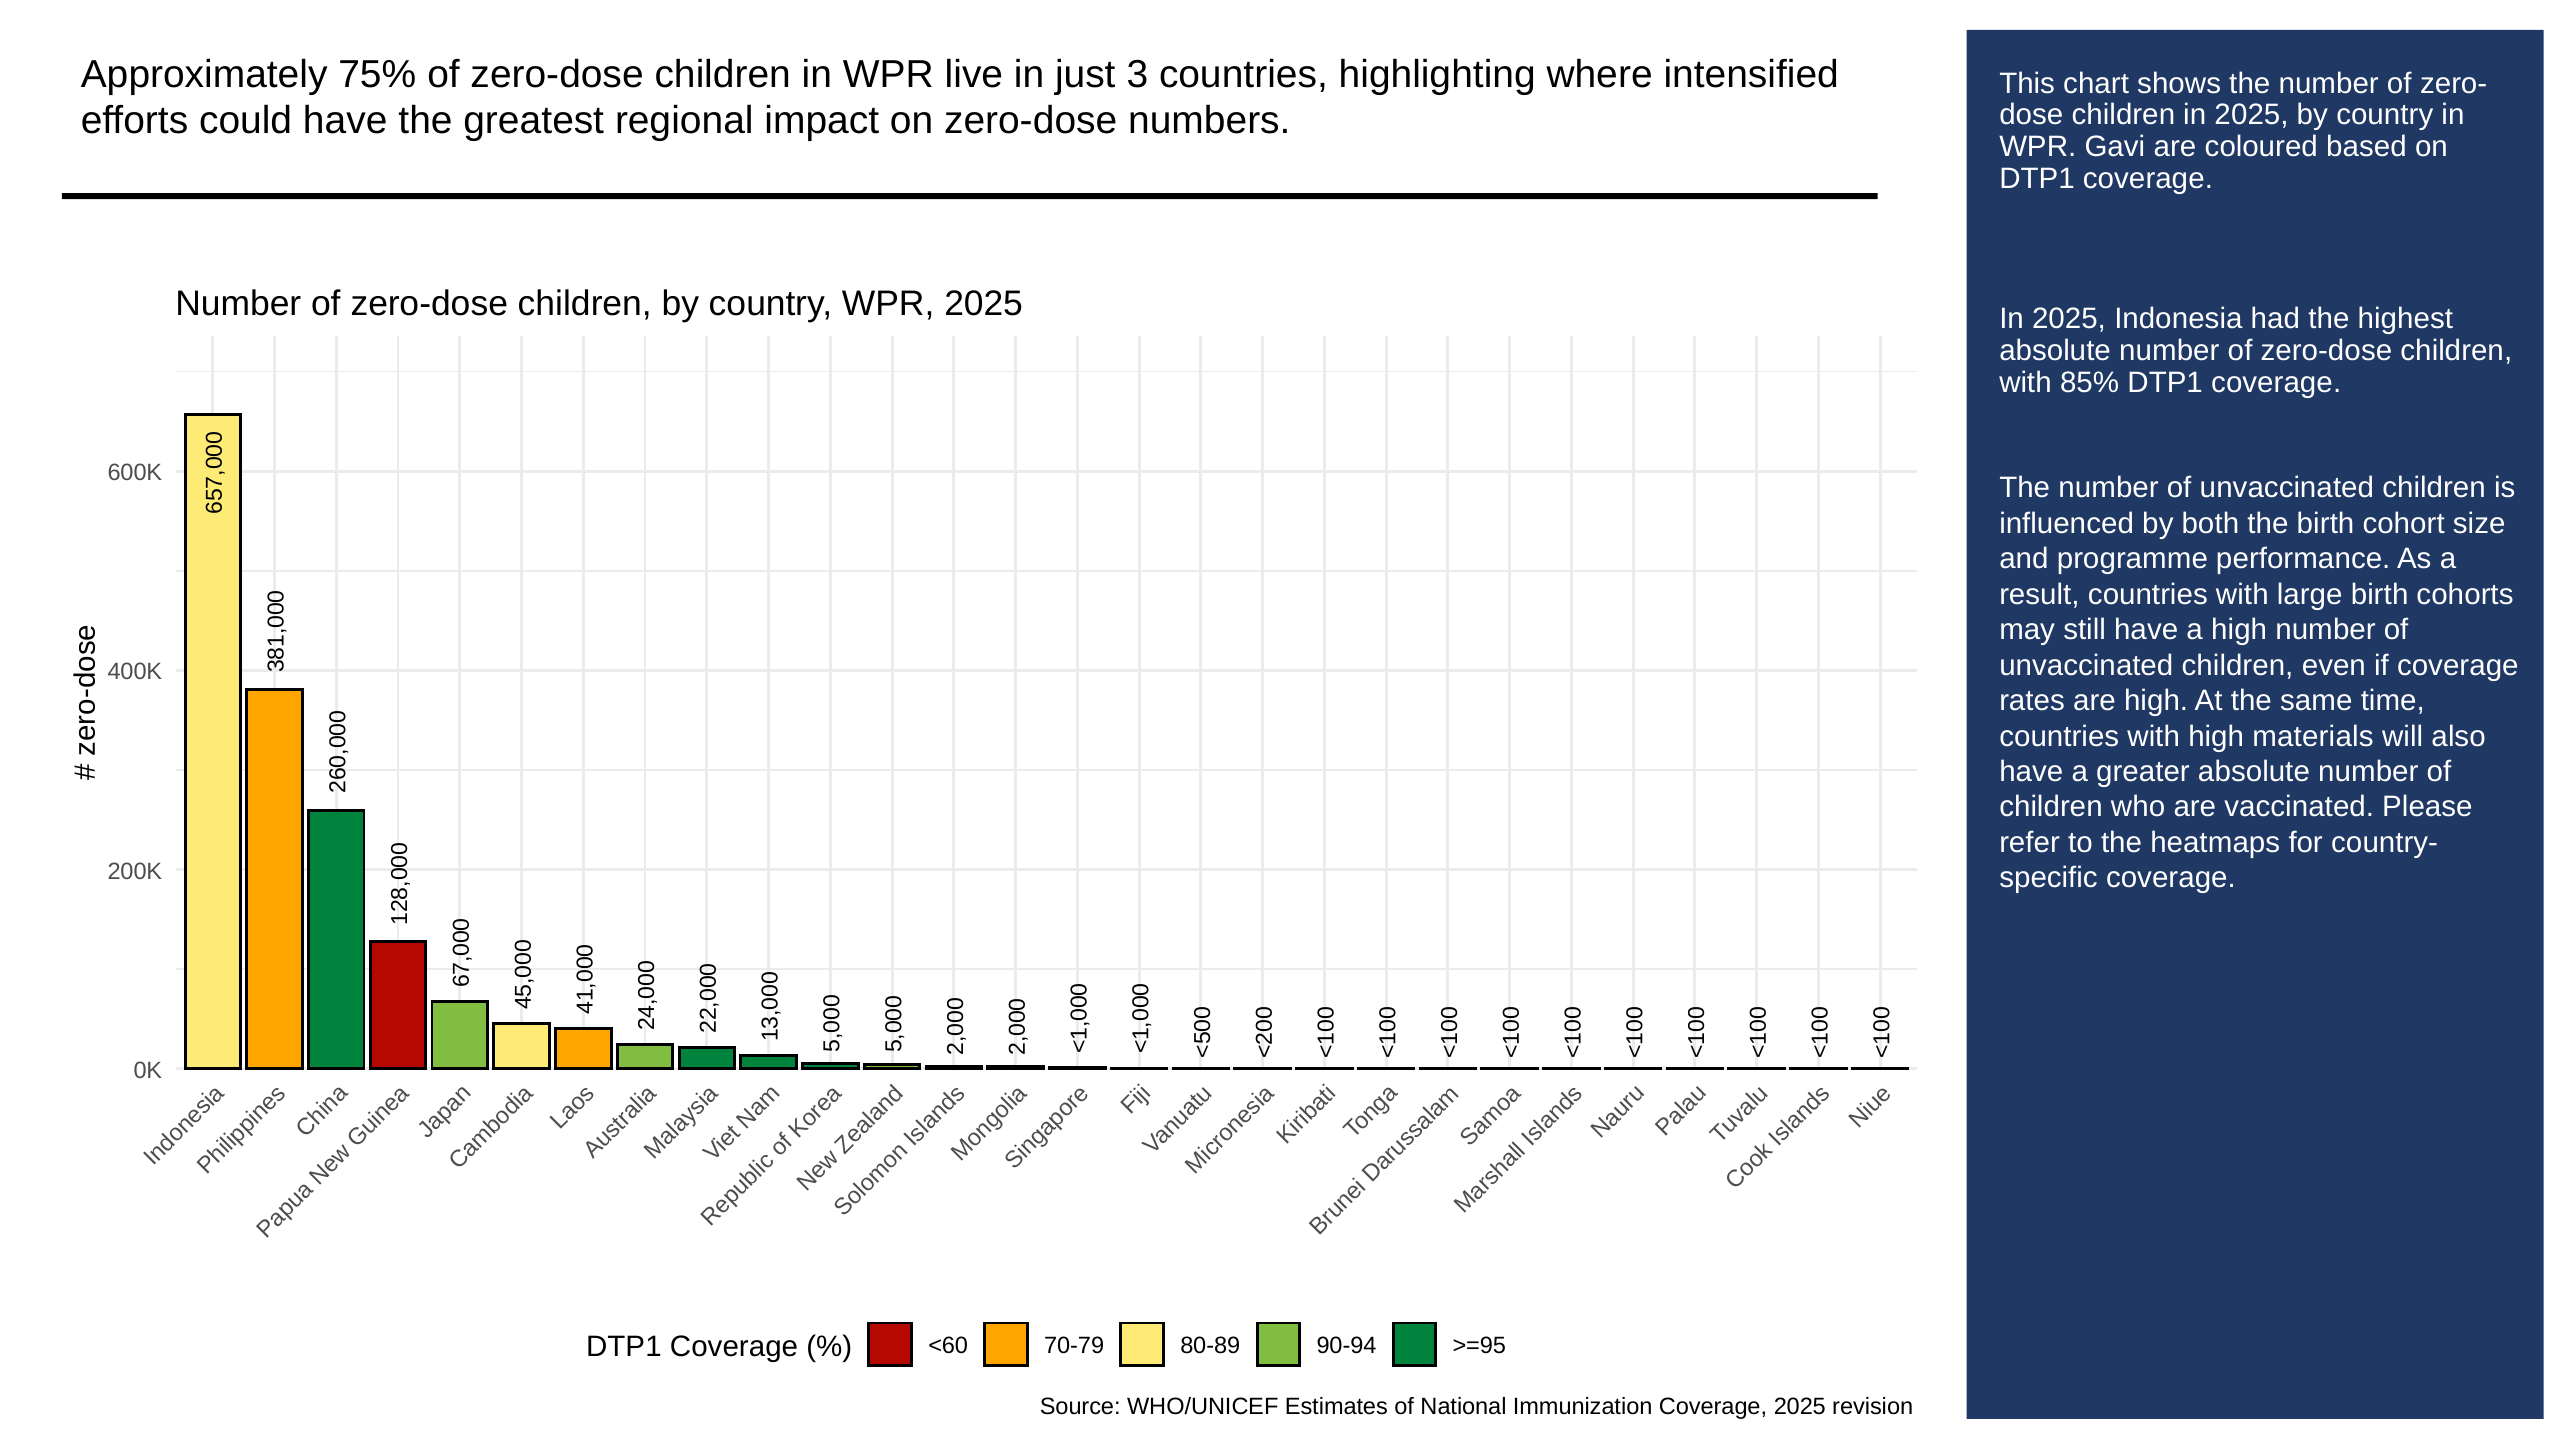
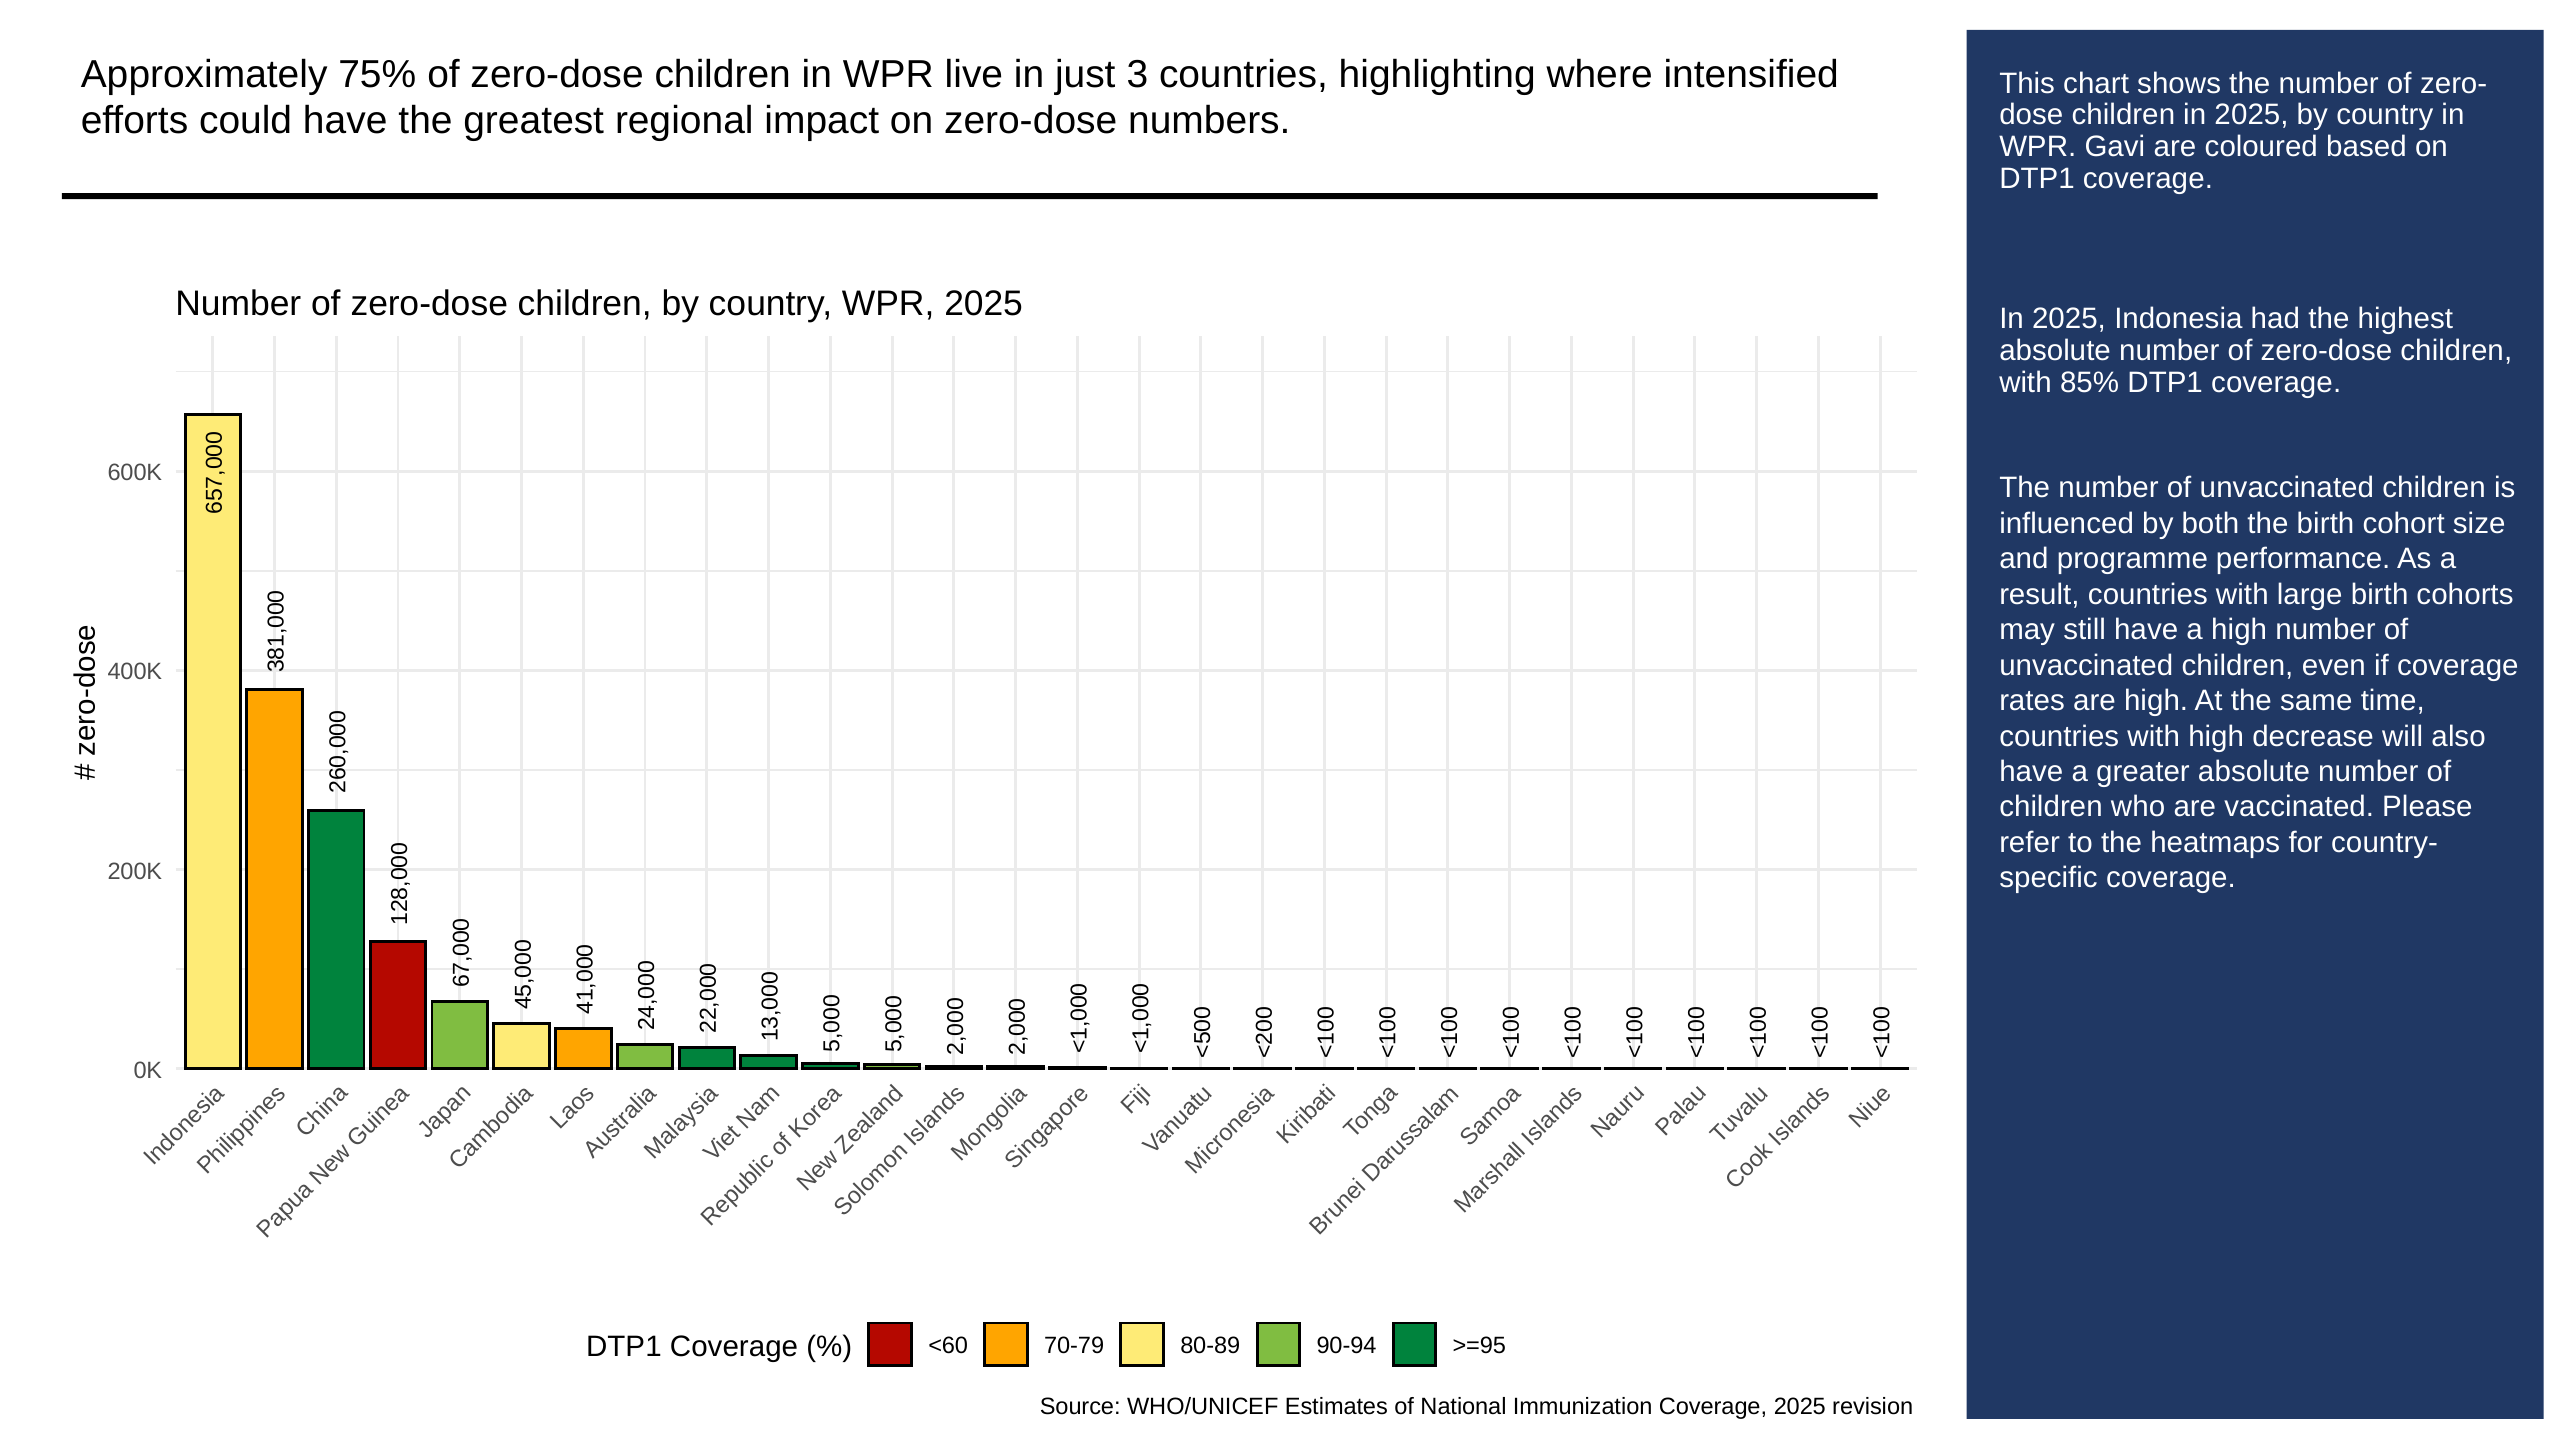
materials: materials -> decrease (2313, 736)
